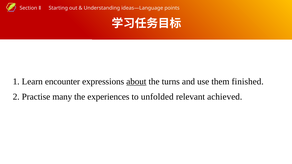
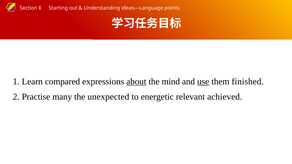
encounter: encounter -> compared (62, 82)
turns: turns -> mind (171, 82)
use underline: none -> present (203, 82)
experiences: experiences -> unexpected (108, 97)
unfolded: unfolded -> energetic (157, 97)
